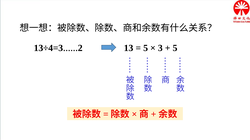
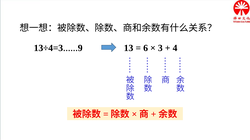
2: 2 -> 9 (80, 48)
5: 5 -> 6 (146, 48)
5: 5 -> 4 (175, 48)
